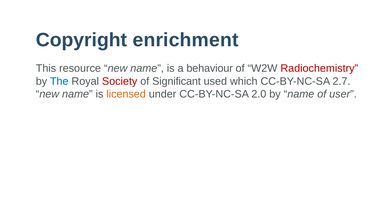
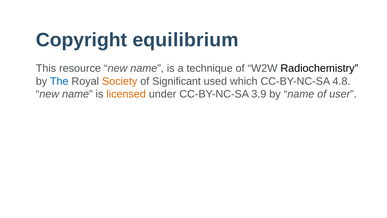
enrichment: enrichment -> equilibrium (186, 40)
behaviour: behaviour -> technique (210, 68)
Radiochemistry colour: red -> black (319, 68)
Society colour: red -> orange (120, 81)
2.7: 2.7 -> 4.8 (341, 81)
2.0: 2.0 -> 3.9 (259, 94)
